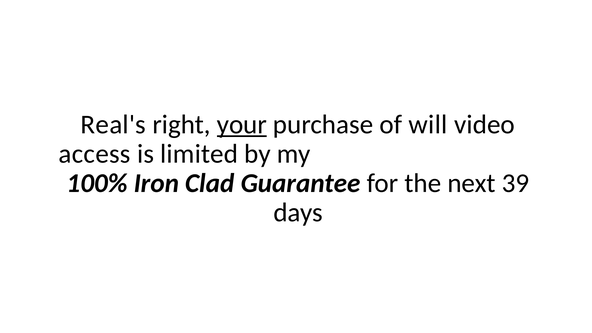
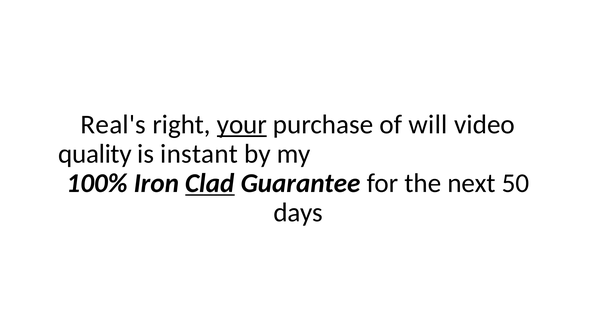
access: access -> quality (95, 154)
limited: limited -> instant (199, 154)
Clad underline: none -> present (210, 183)
39: 39 -> 50 (515, 183)
